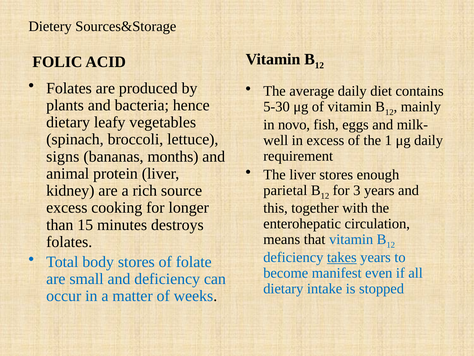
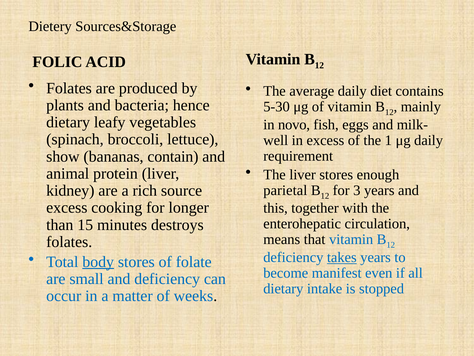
signs: signs -> show (63, 156)
months: months -> contain (173, 156)
body underline: none -> present (98, 261)
